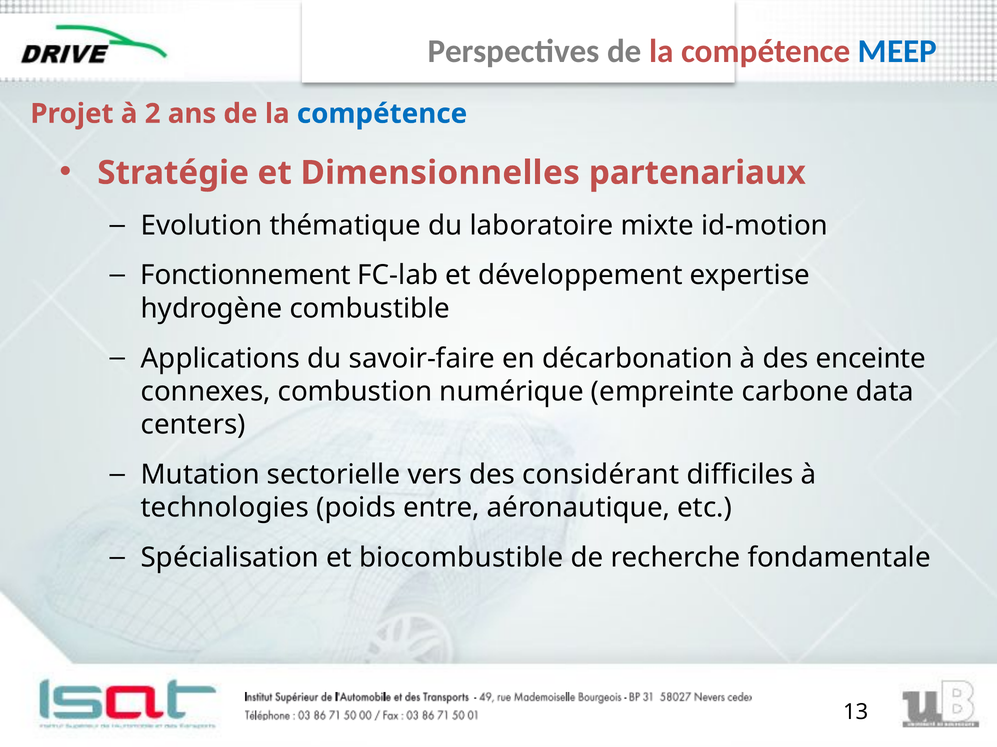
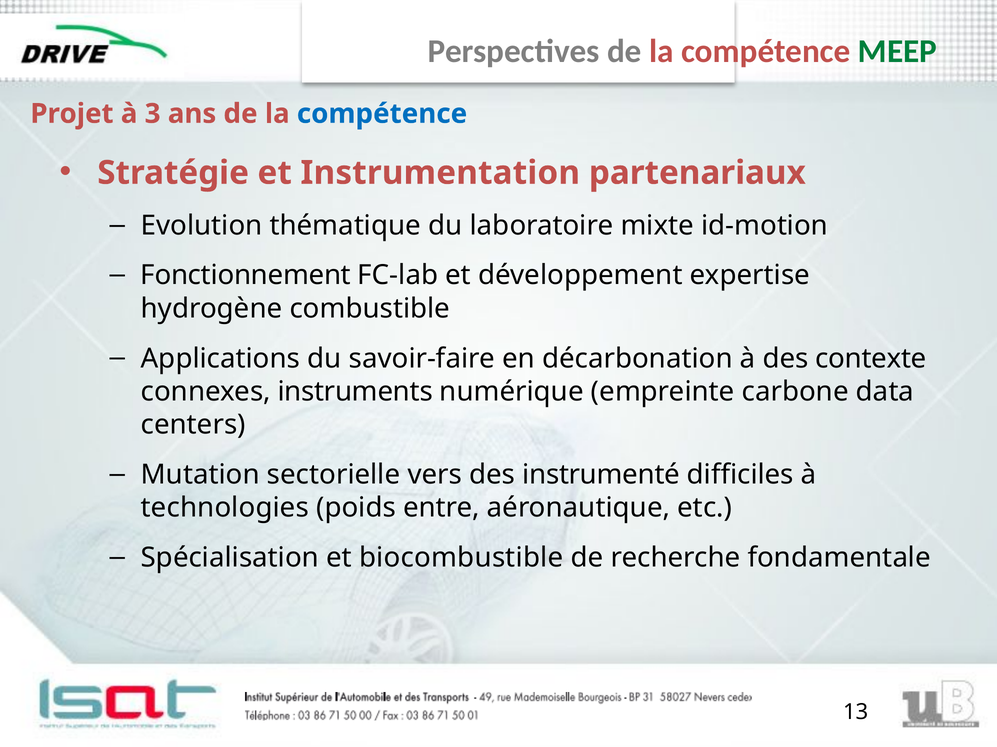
MEEP colour: blue -> green (898, 51)
2: 2 -> 3 (153, 114)
Dimensionnelles: Dimensionnelles -> Instrumentation (440, 173)
enceinte: enceinte -> contexte (871, 359)
combustion: combustion -> instruments (355, 392)
considérant: considérant -> instrumenté (601, 475)
